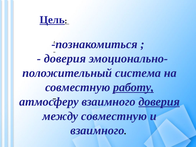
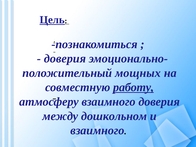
система: система -> мощных (138, 73)
доверия underline: present -> none (159, 102)
между совместную: совместную -> дошкольном (114, 116)
